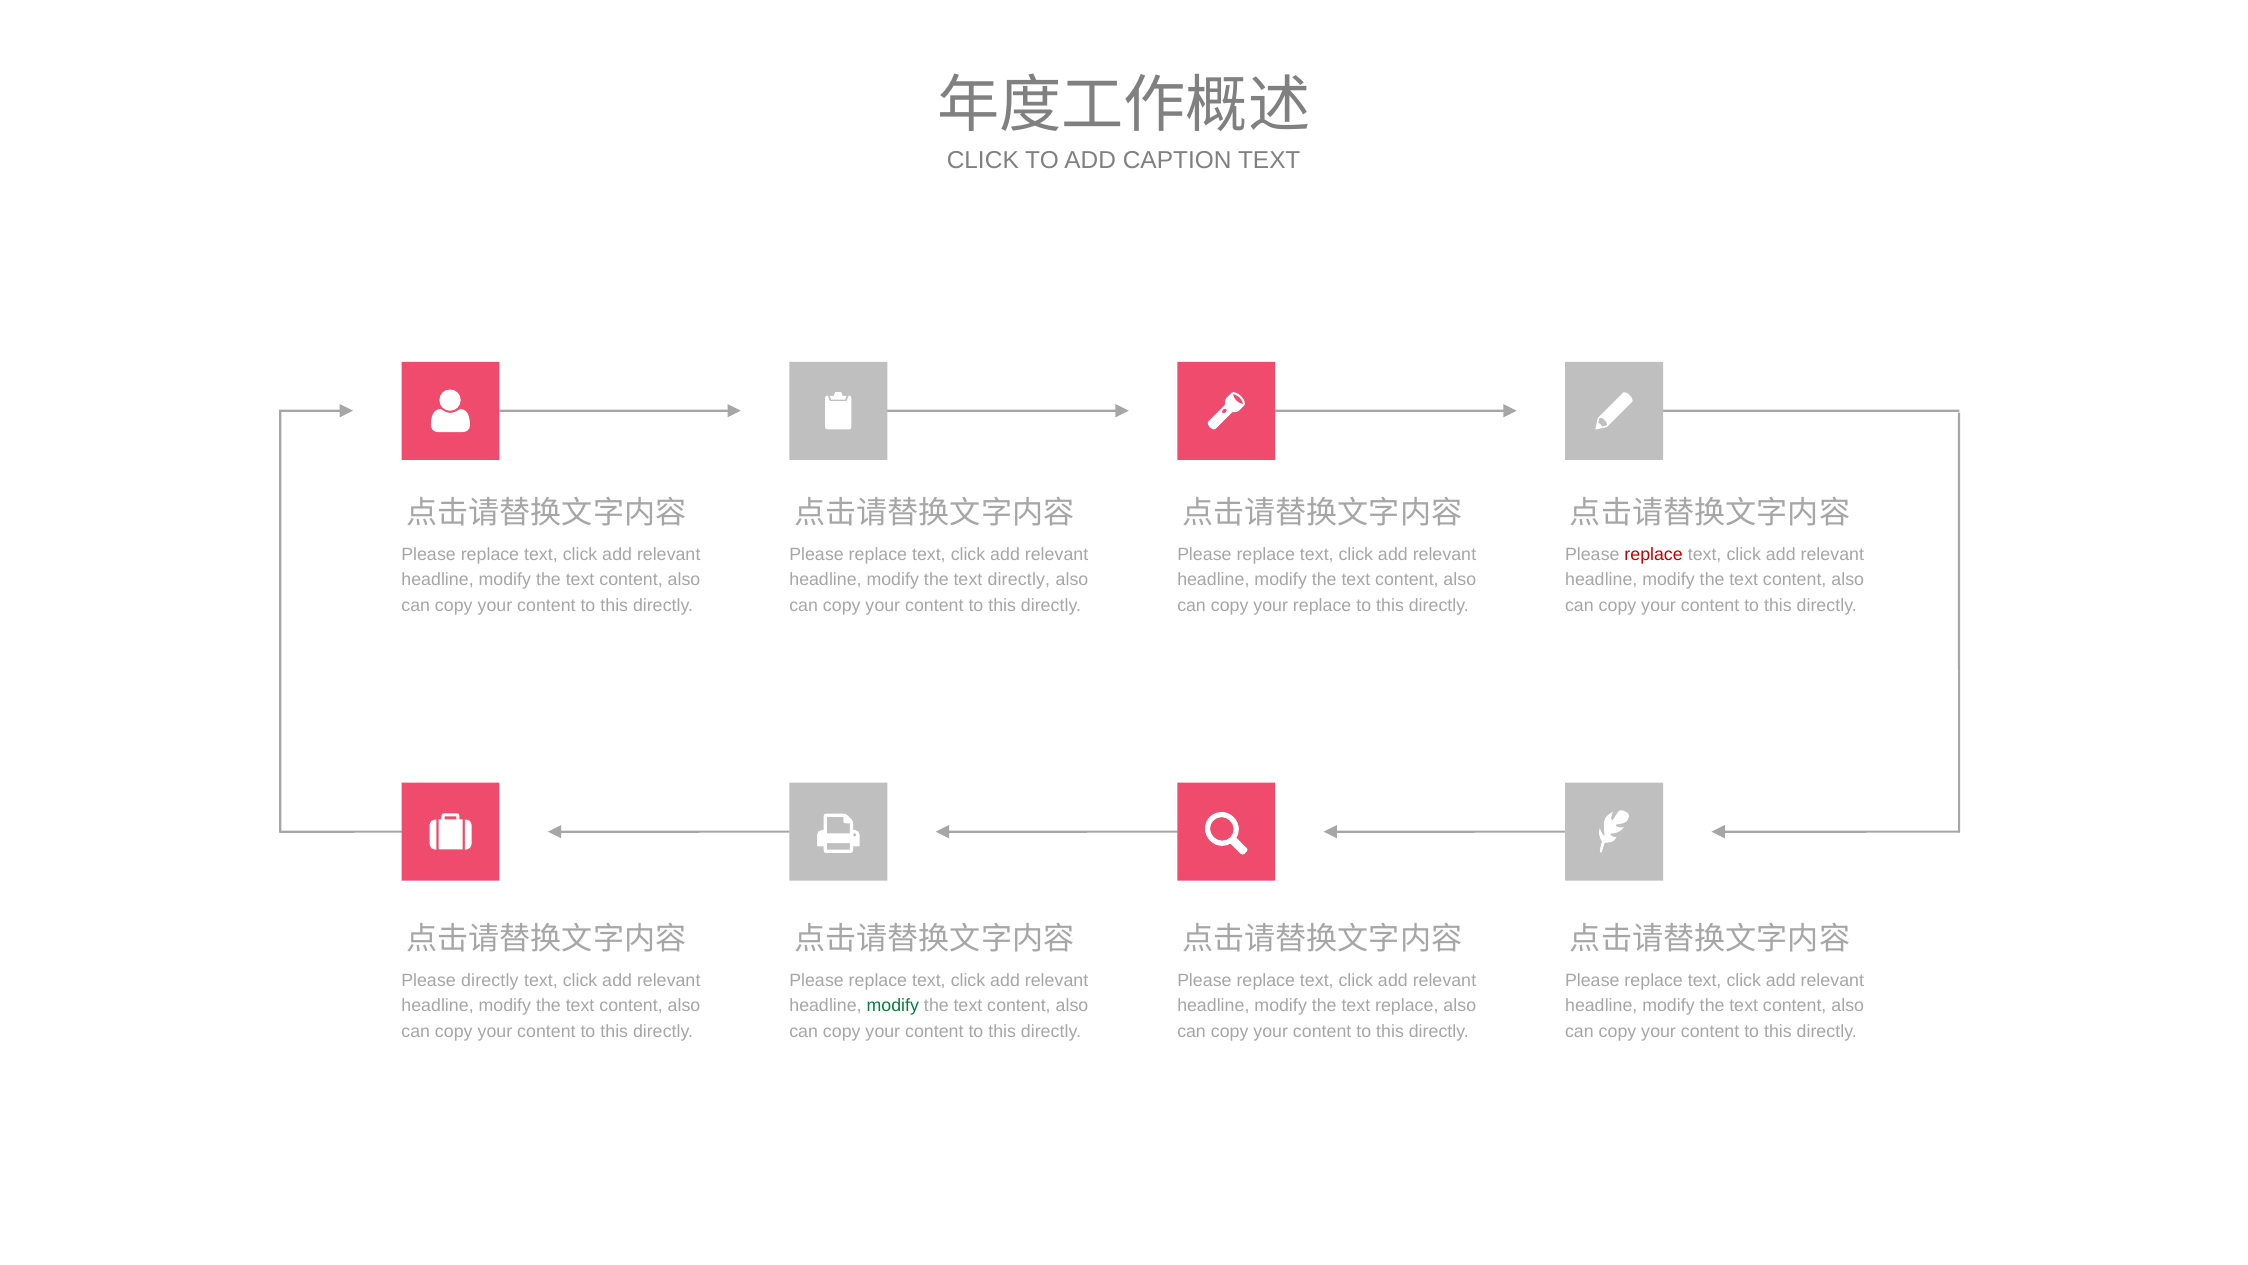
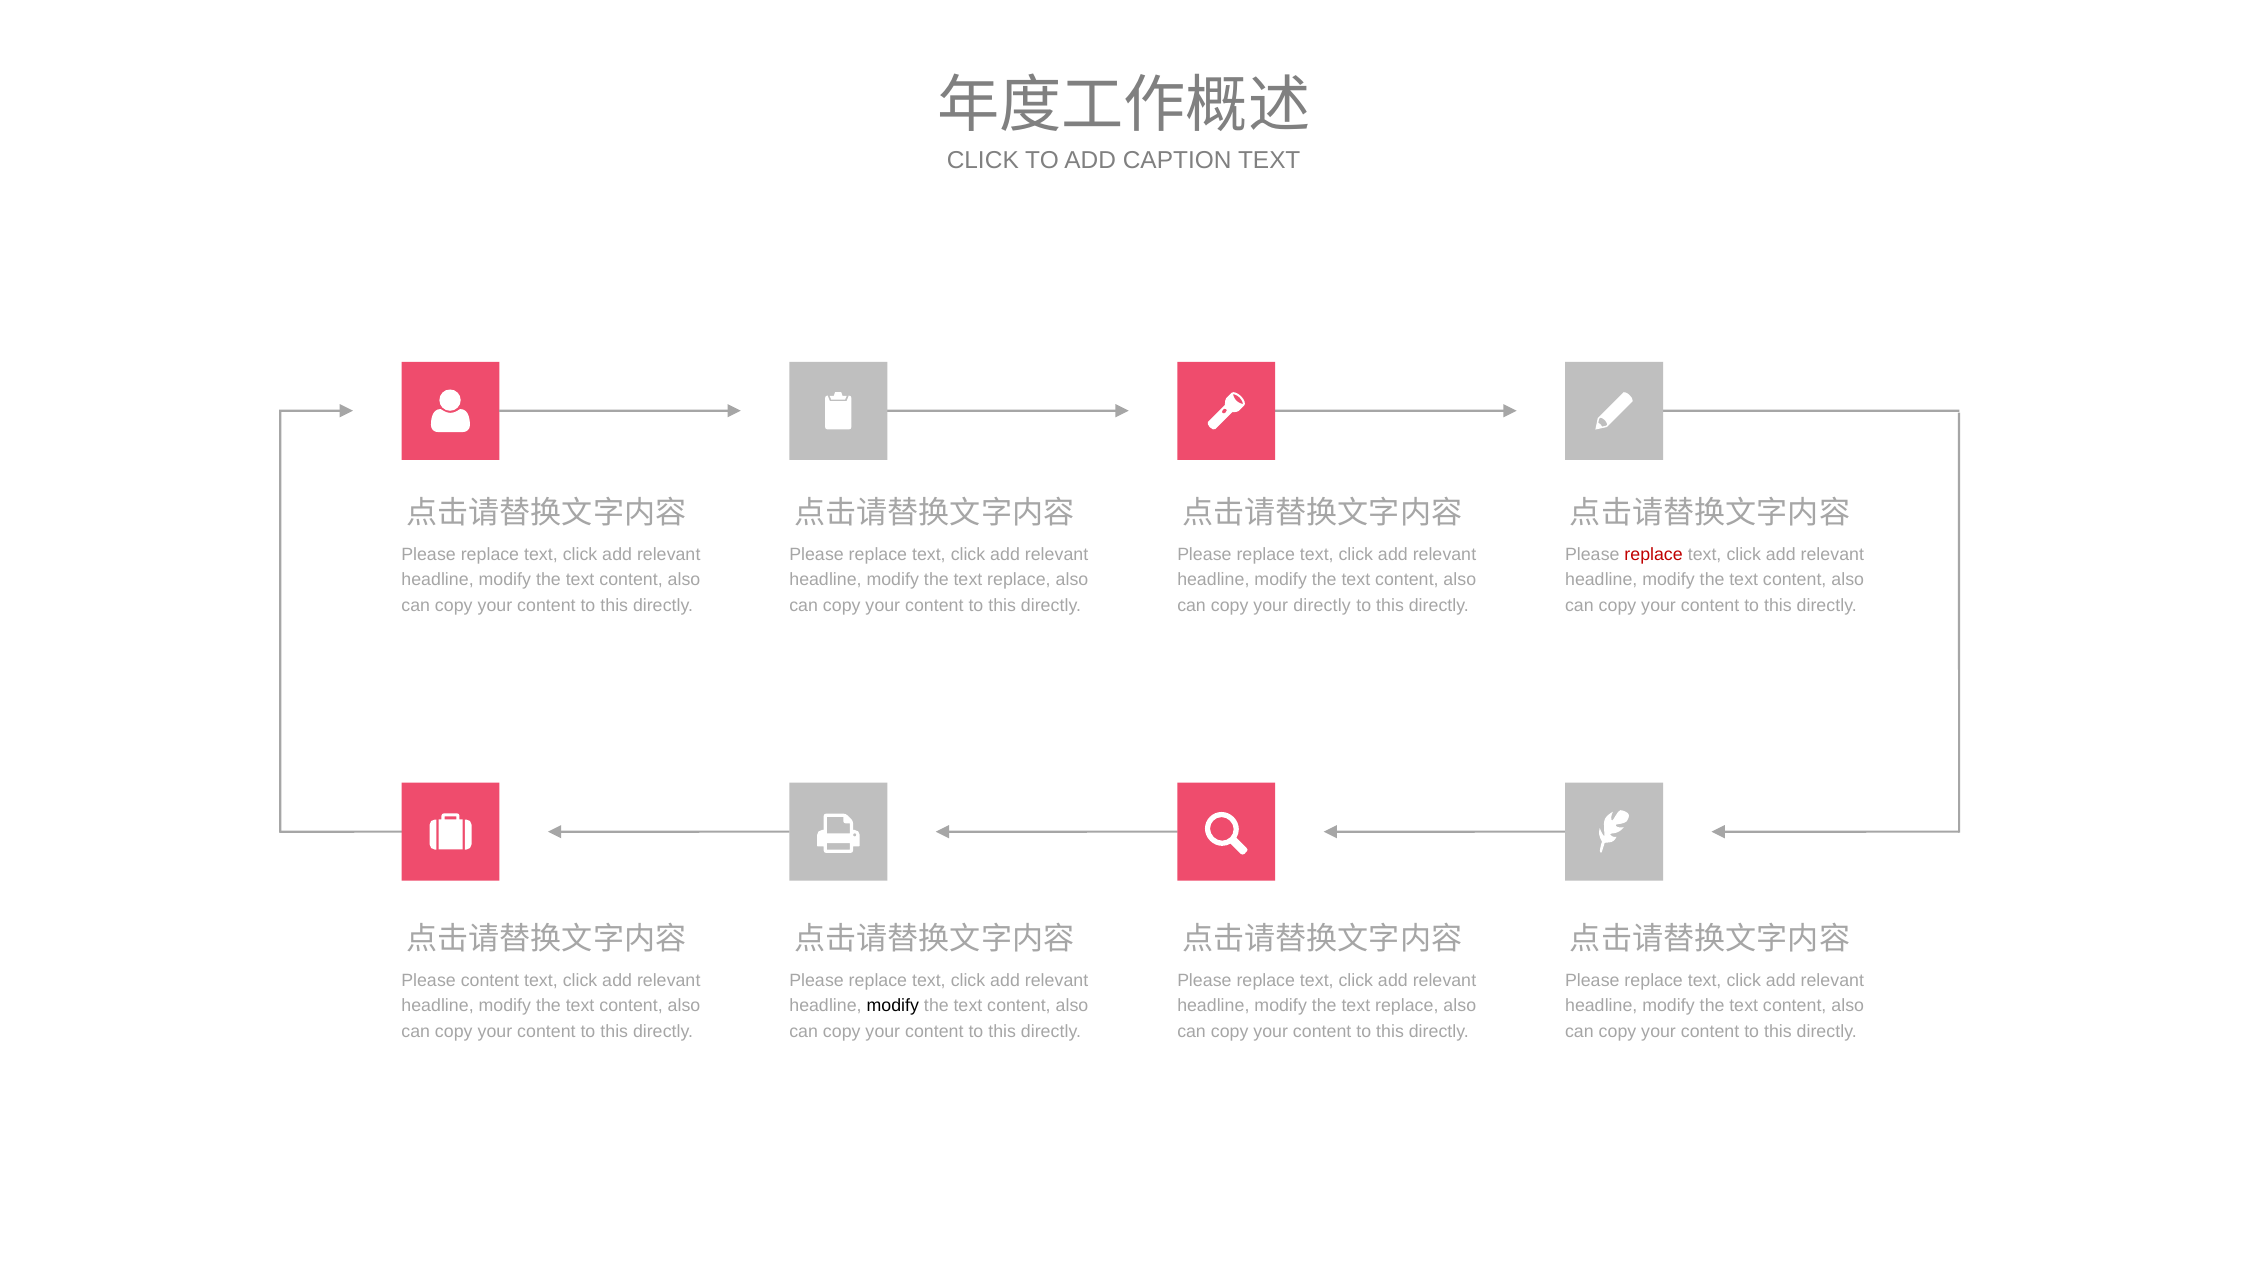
directly: directly -> replace (1019, 580)
your replace: replace -> directly (1322, 605)
Please directly: directly -> content (490, 980)
modify colour: green -> black (893, 1006)
